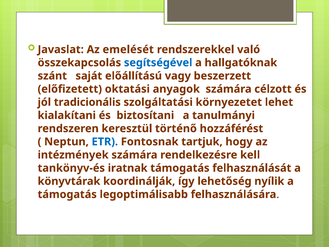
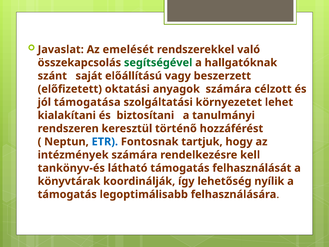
segítségével colour: blue -> green (158, 63)
tradicionális: tradicionális -> támogatása (87, 102)
iratnak: iratnak -> látható (128, 168)
